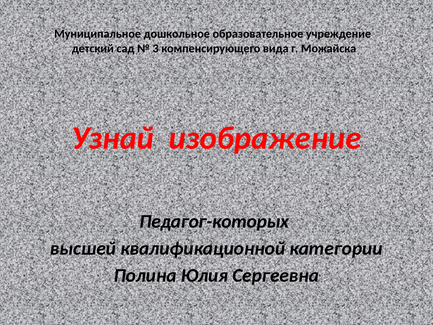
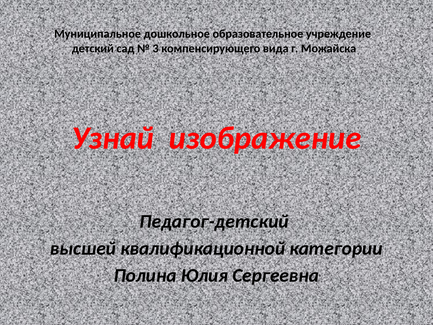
Педагог-которых: Педагог-которых -> Педагог-детский (214, 221)
